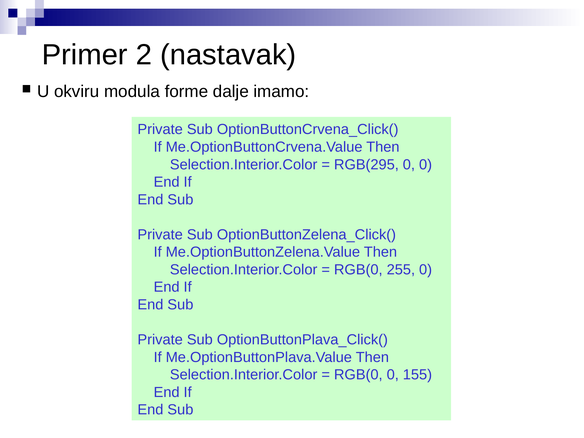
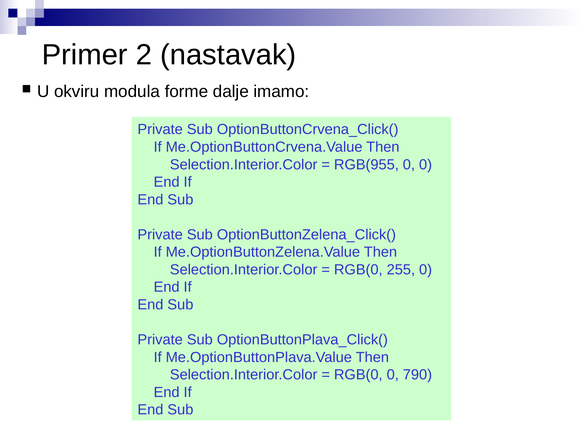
RGB(295: RGB(295 -> RGB(955 (366, 165)
155: 155 -> 790 (417, 375)
